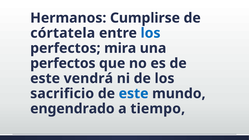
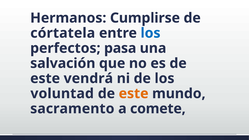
mira: mira -> pasa (120, 48)
perfectos: perfectos -> salvación (63, 63)
sacrificio: sacrificio -> voluntad (62, 94)
este colour: blue -> orange (134, 94)
engendrado: engendrado -> sacramento (72, 109)
tiempo: tiempo -> comete (158, 109)
